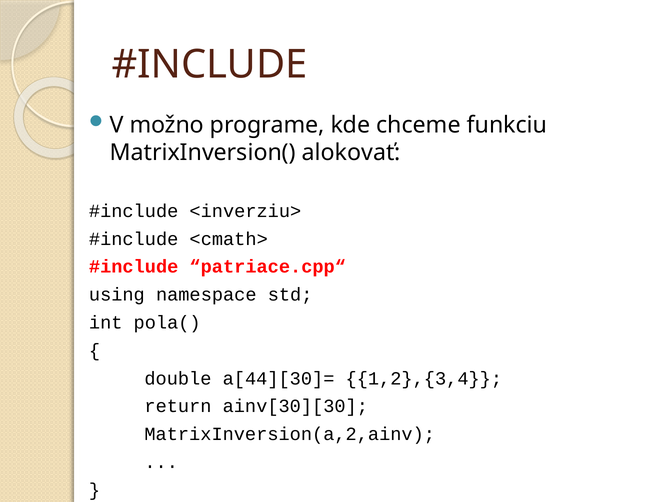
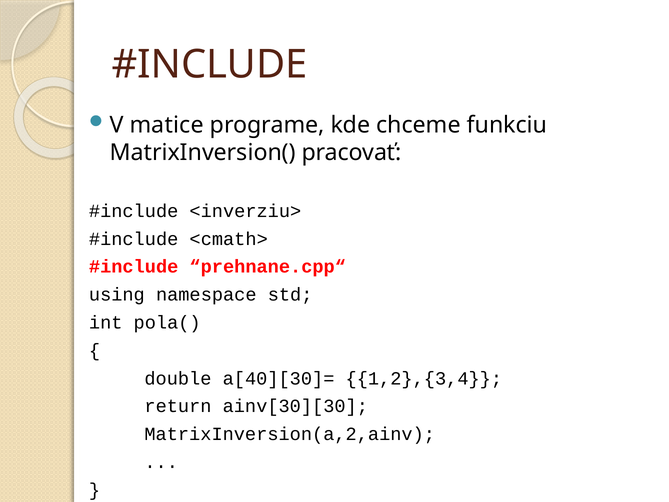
možno: možno -> matice (167, 125)
alokovať: alokovať -> pracovať (351, 153)
patriace.cpp“: patriace.cpp“ -> prehnane.cpp“ (268, 267)
a[44][30]=: a[44][30]= -> a[40][30]= (279, 378)
